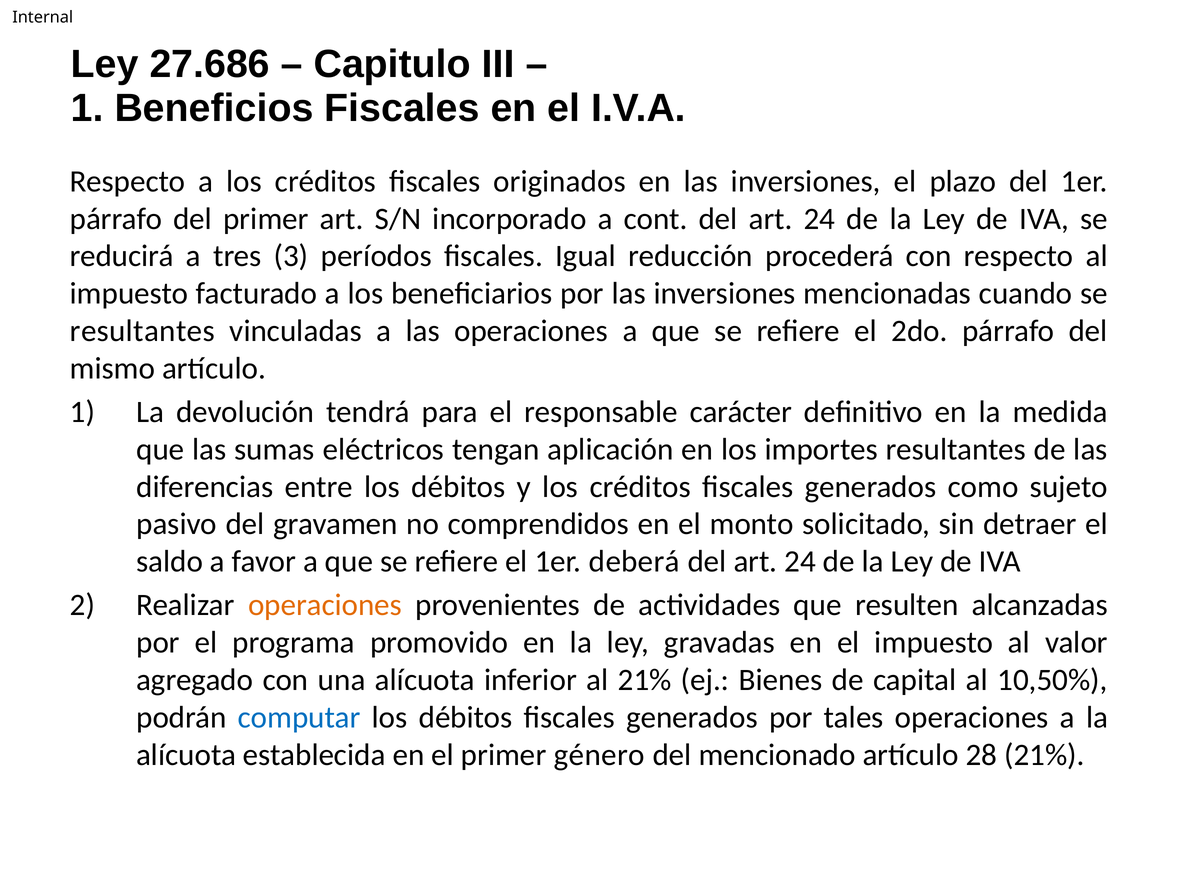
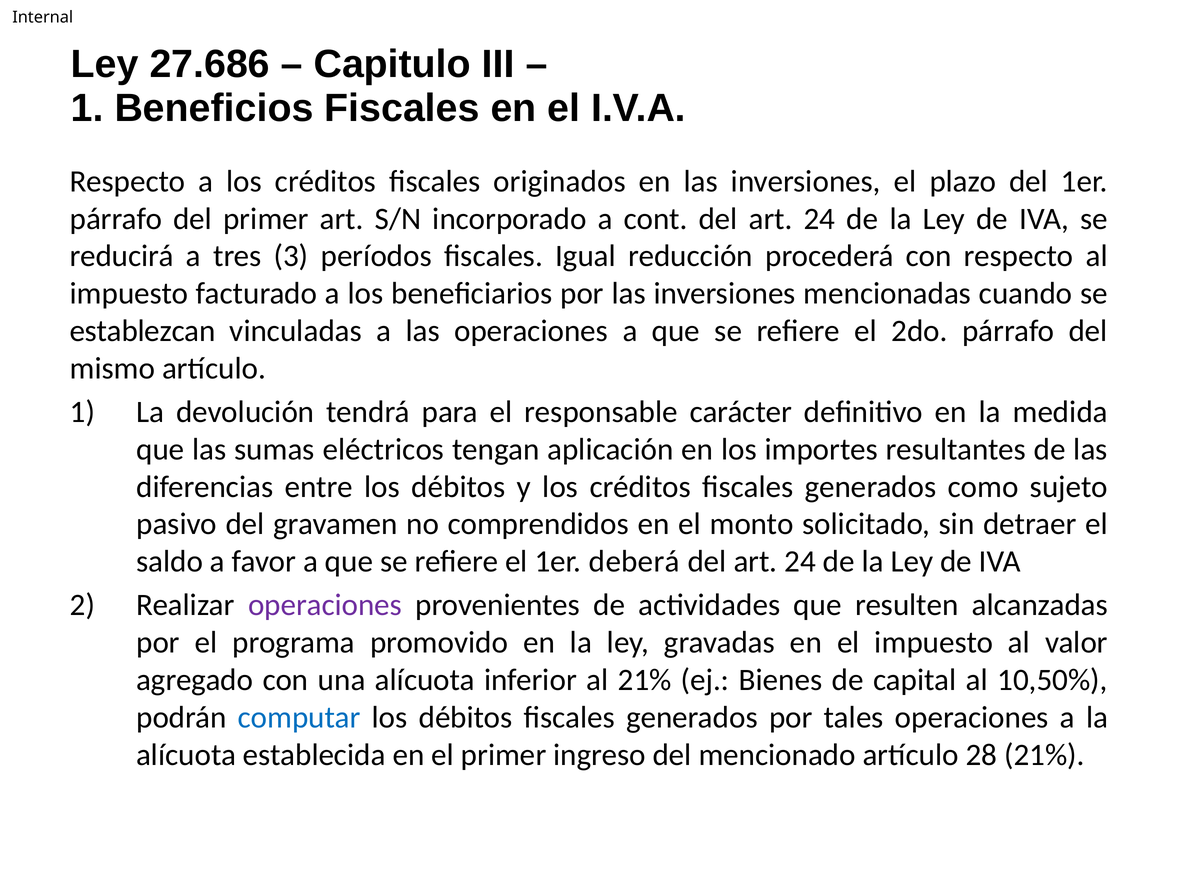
resultantes: resultantes -> establezcan (143, 331)
operaciones colour: orange -> purple (325, 605)
género: género -> ingreso (600, 755)
